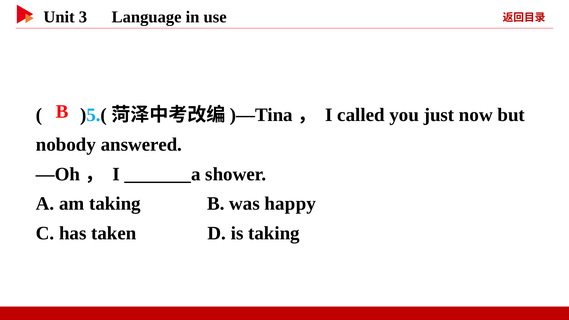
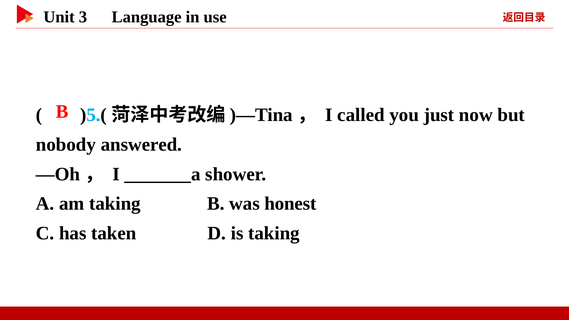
happy: happy -> honest (290, 204)
